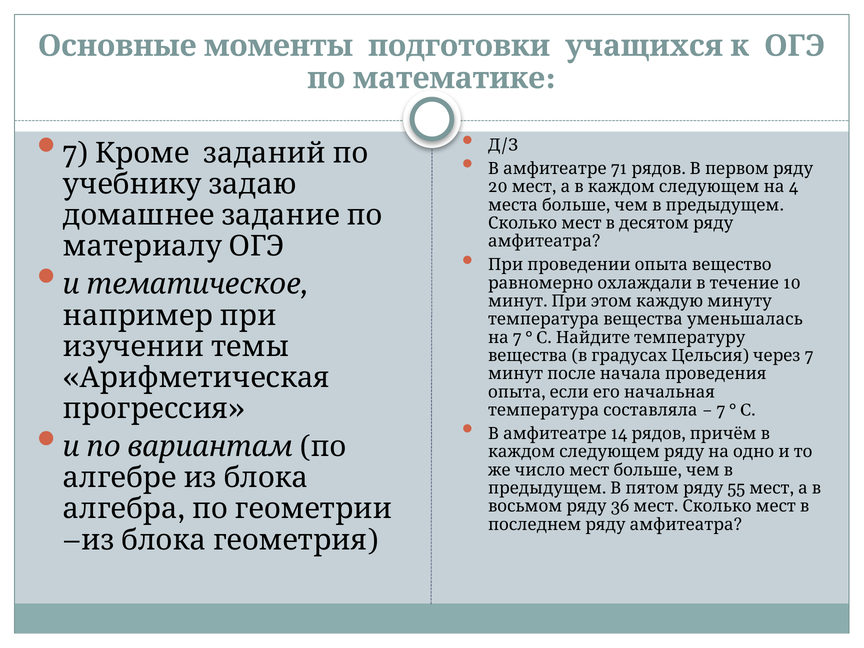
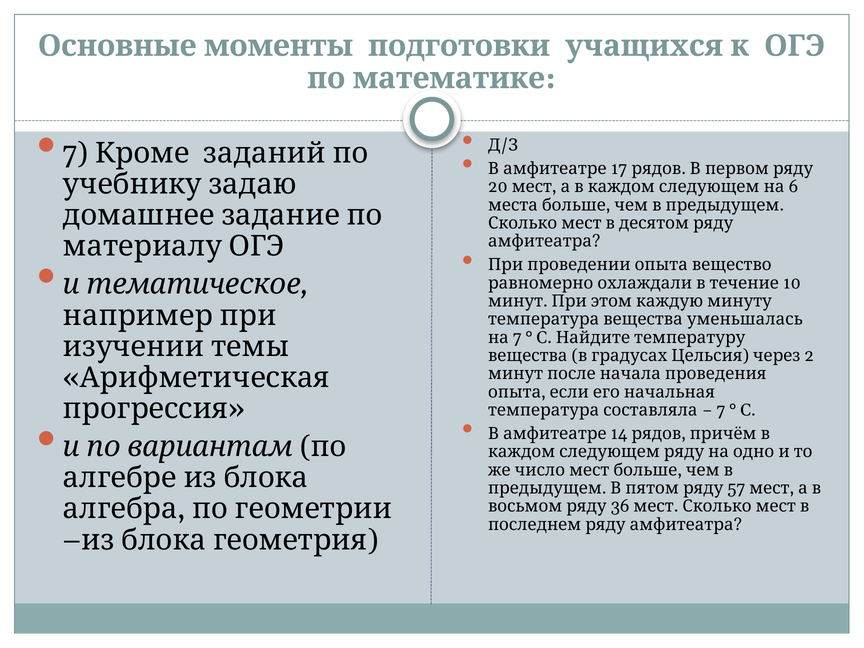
71: 71 -> 17 (619, 169)
4: 4 -> 6 (793, 187)
7: 7 -> 2 (809, 356)
55: 55 -> 57 (736, 488)
